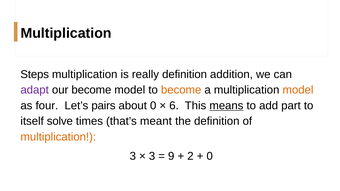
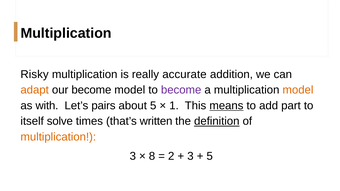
Steps: Steps -> Risky (35, 74)
really definition: definition -> accurate (184, 74)
adapt colour: purple -> orange (35, 90)
become colour: orange -> purple (181, 90)
four: four -> with (47, 106)
about 0: 0 -> 5 (153, 106)
6: 6 -> 1 (174, 106)
meant: meant -> written (156, 121)
definition underline: none -> present (217, 121)
3: 3 -> 8 (152, 156)
9: 9 -> 2 (171, 156)
2: 2 -> 3 (190, 156)
0: 0 -> 5 (210, 156)
